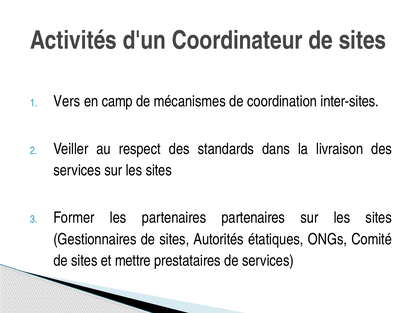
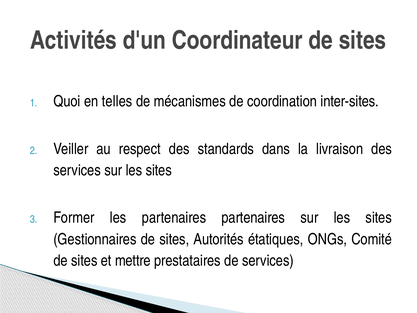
Vers: Vers -> Quoi (67, 101)
camp: camp -> telles (117, 101)
